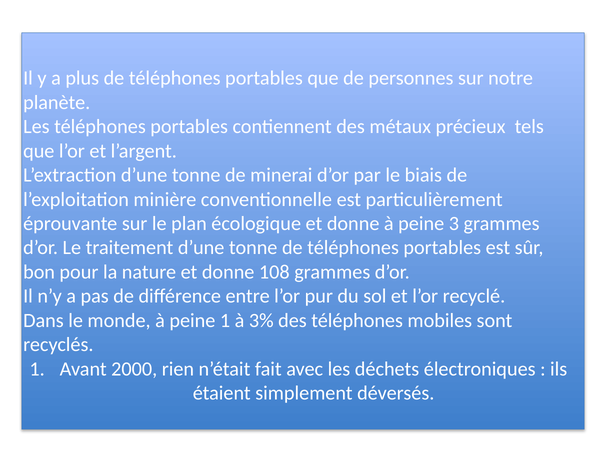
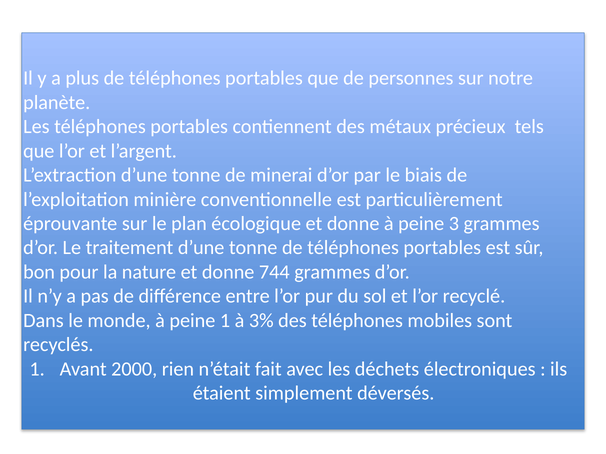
108: 108 -> 744 (274, 272)
